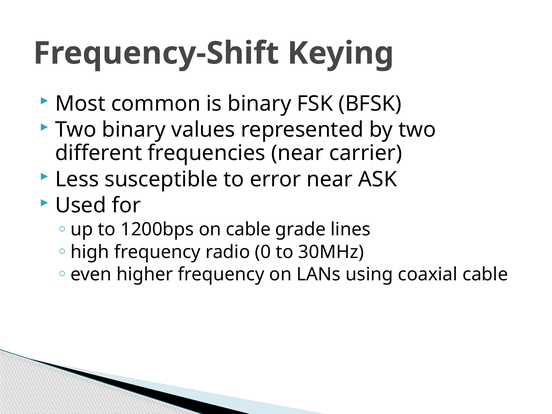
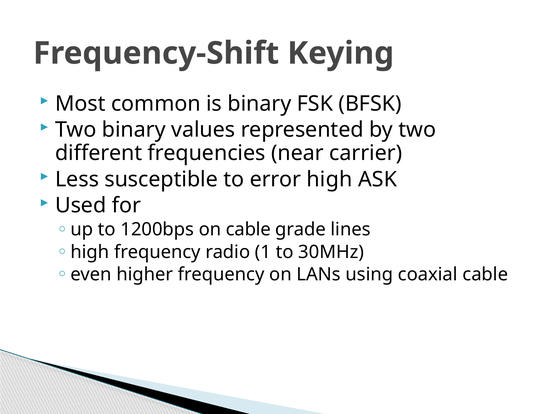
error near: near -> high (329, 179)
0: 0 -> 1 (263, 252)
